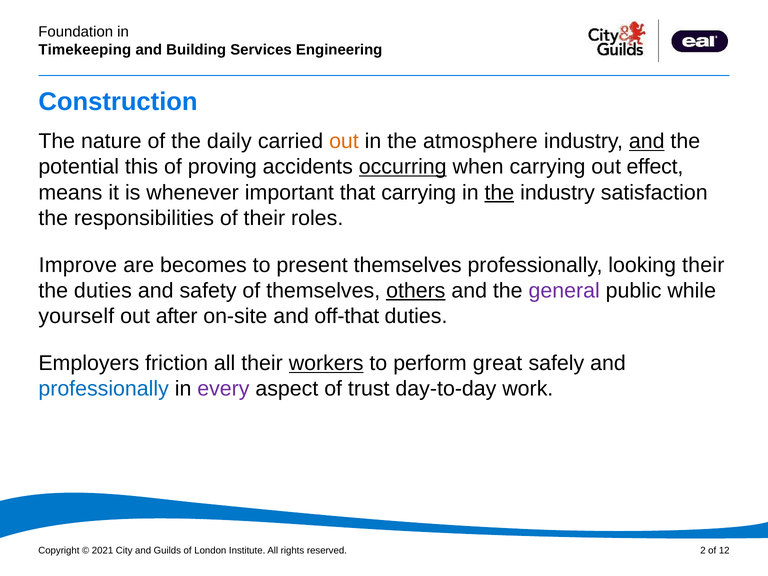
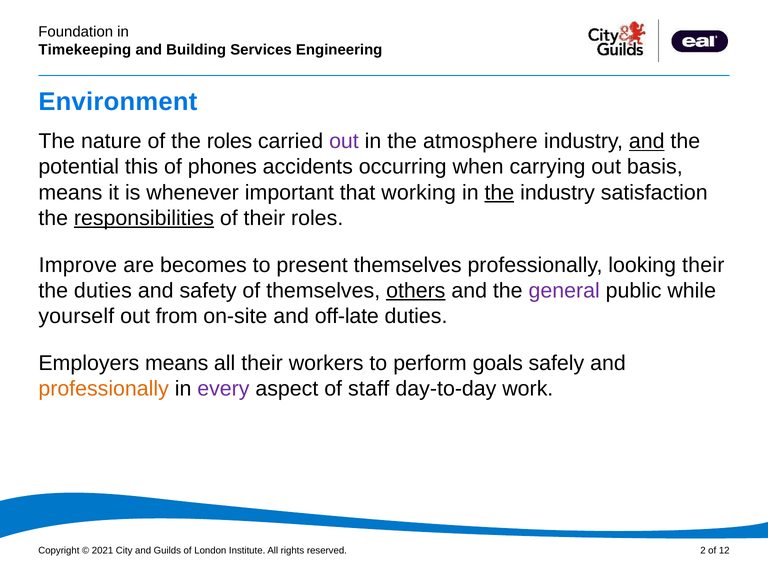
Construction: Construction -> Environment (118, 102)
the daily: daily -> roles (230, 141)
out colour: orange -> purple (344, 141)
proving: proving -> phones (222, 167)
occurring underline: present -> none (403, 167)
effect: effect -> basis (655, 167)
that carrying: carrying -> working (419, 193)
responsibilities underline: none -> present (144, 218)
after: after -> from (177, 316)
off-that: off-that -> off-late (347, 316)
Employers friction: friction -> means (177, 363)
workers underline: present -> none (326, 363)
great: great -> goals (498, 363)
professionally colour: blue -> orange (104, 389)
trust: trust -> staff (369, 389)
